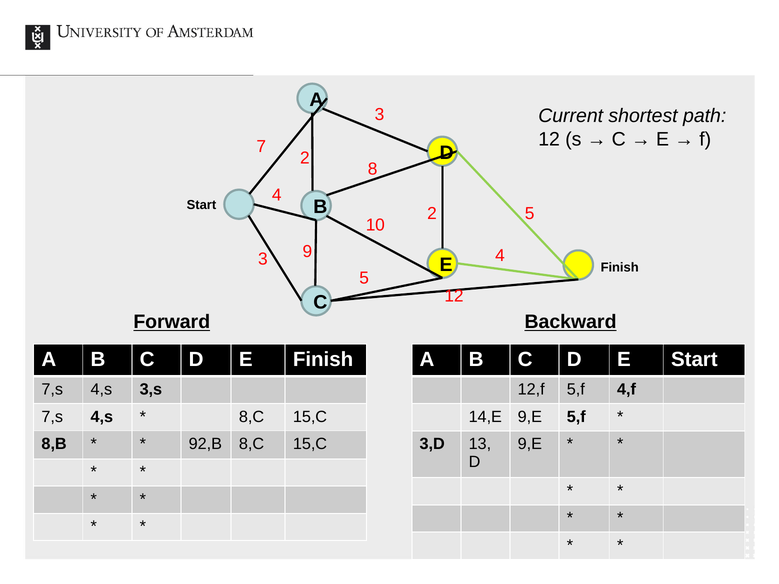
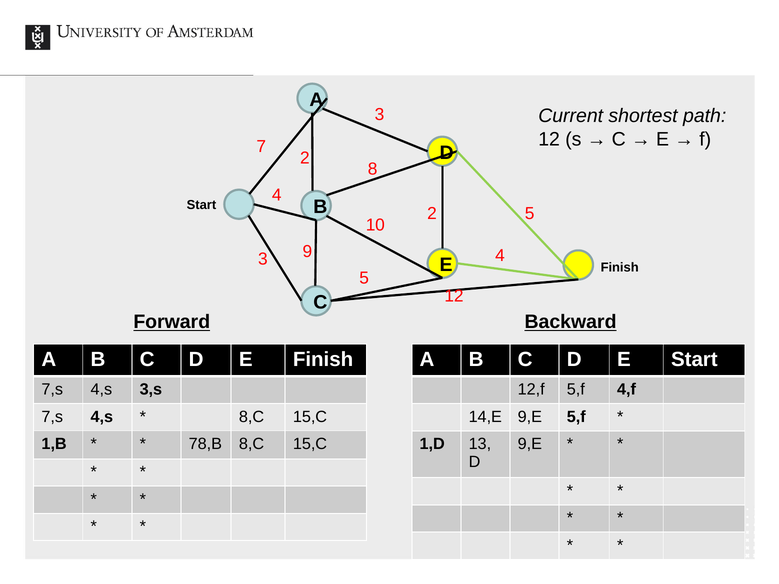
8,B: 8,B -> 1,B (54, 444)
92,B: 92,B -> 78,B (205, 444)
3,D: 3,D -> 1,D (432, 444)
